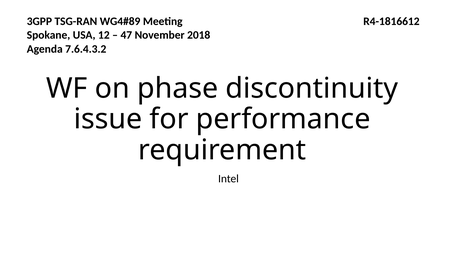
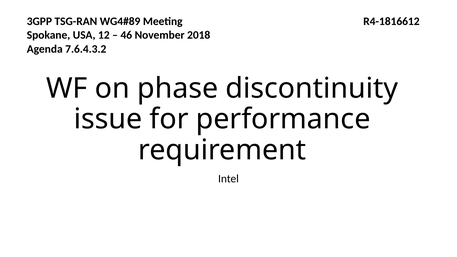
47: 47 -> 46 (126, 35)
